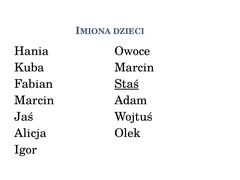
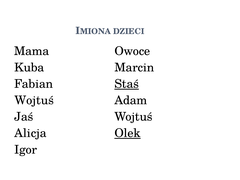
Hania: Hania -> Mama (32, 51)
Marcin: Marcin -> Wojtuś (34, 100)
Olek underline: none -> present (128, 133)
